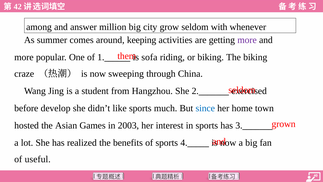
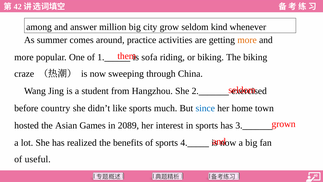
with: with -> kind (219, 27)
keeping: keeping -> practice (142, 40)
more colour: purple -> orange (247, 40)
develop: develop -> country (56, 108)
2003: 2003 -> 2089 (128, 125)
